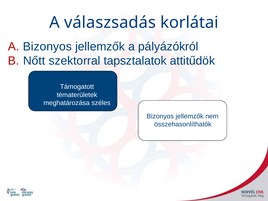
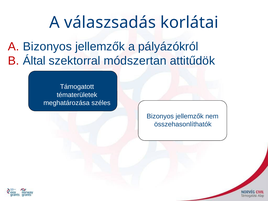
Nőtt: Nőtt -> Által (34, 61)
tapsztalatok: tapsztalatok -> módszertan (135, 61)
